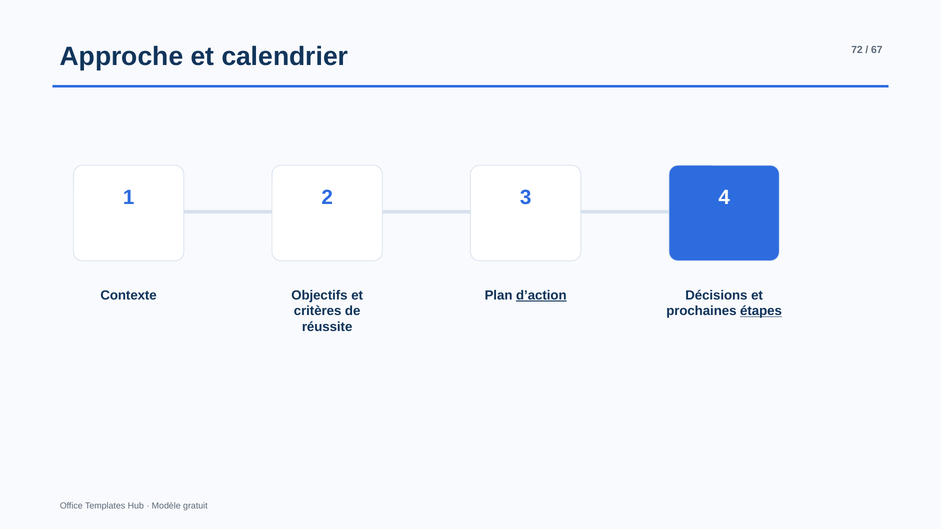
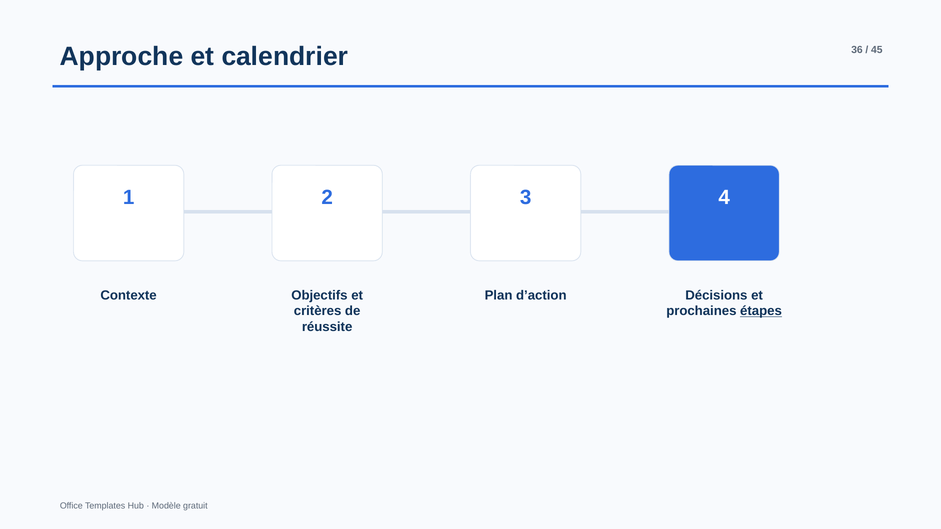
72: 72 -> 36 (857, 50)
67: 67 -> 45 (877, 50)
d’action underline: present -> none (541, 295)
